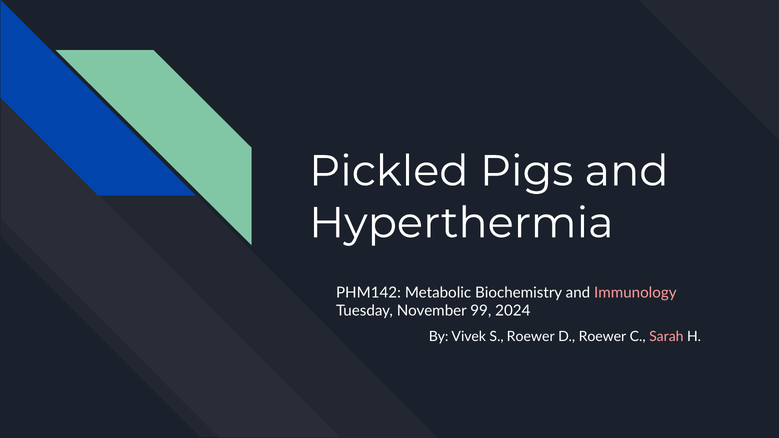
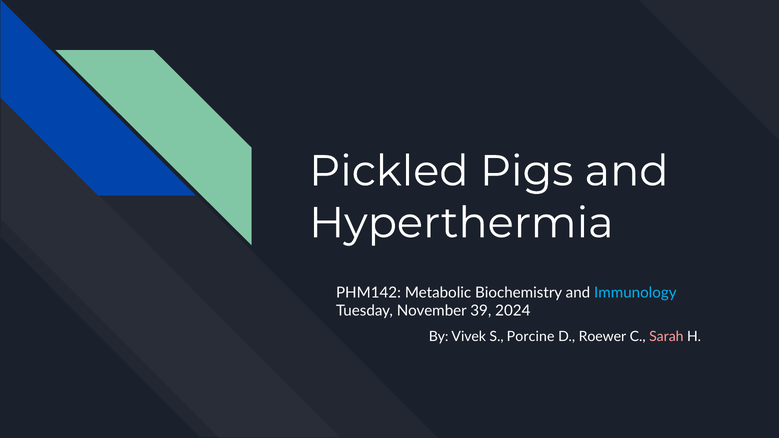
Immunology colour: pink -> light blue (635, 293)
99: 99 -> 39 (481, 311)
S Roewer: Roewer -> Porcine (531, 337)
